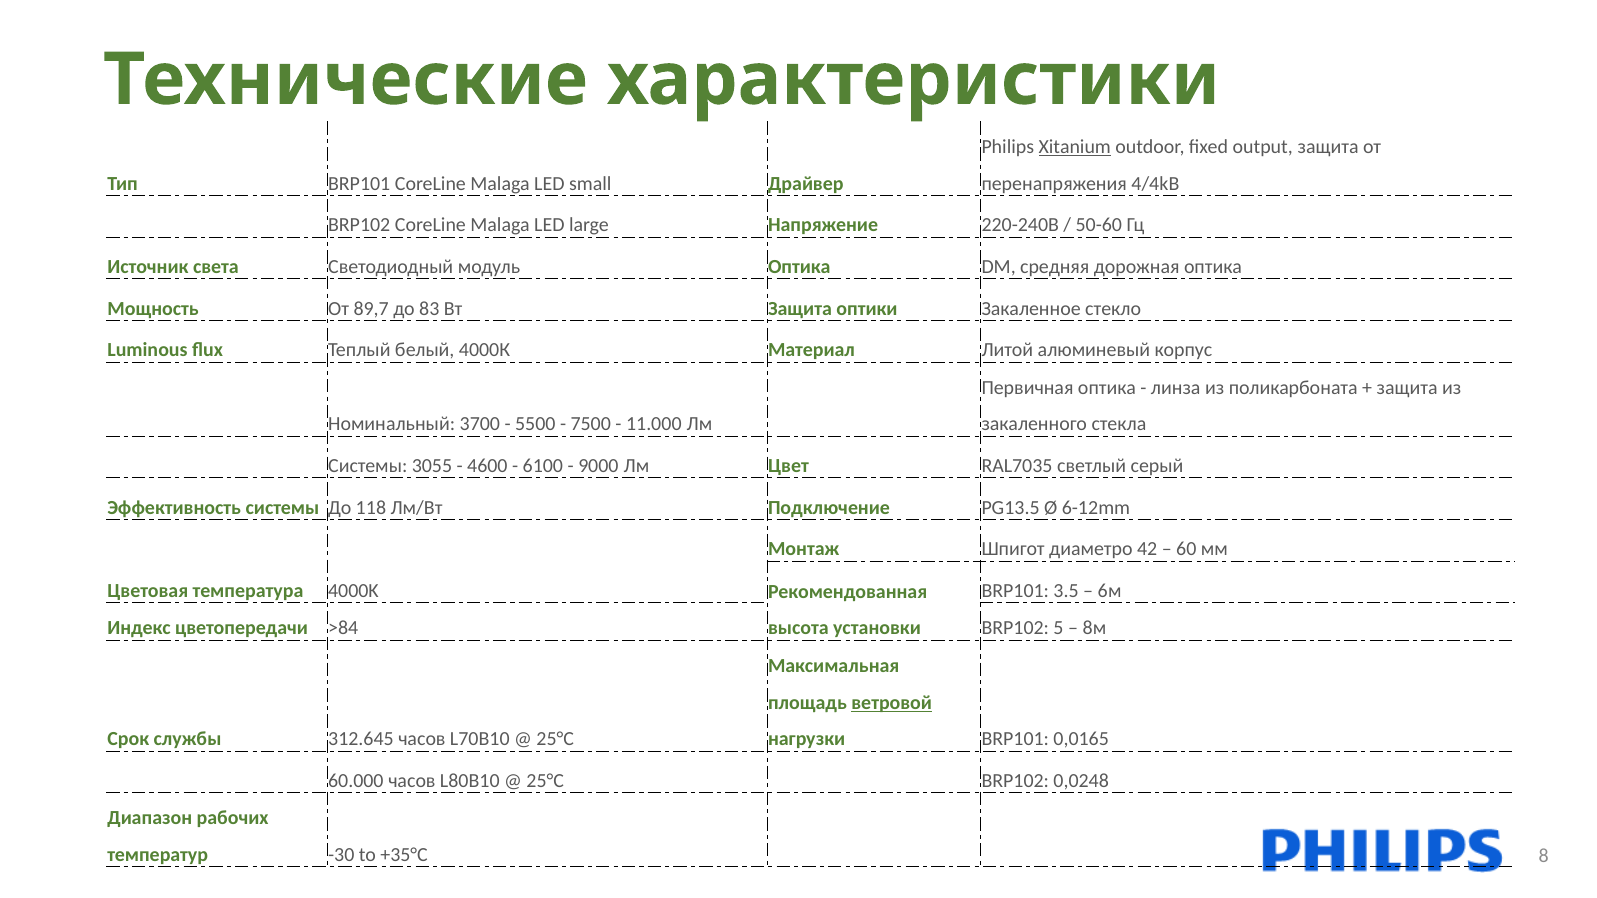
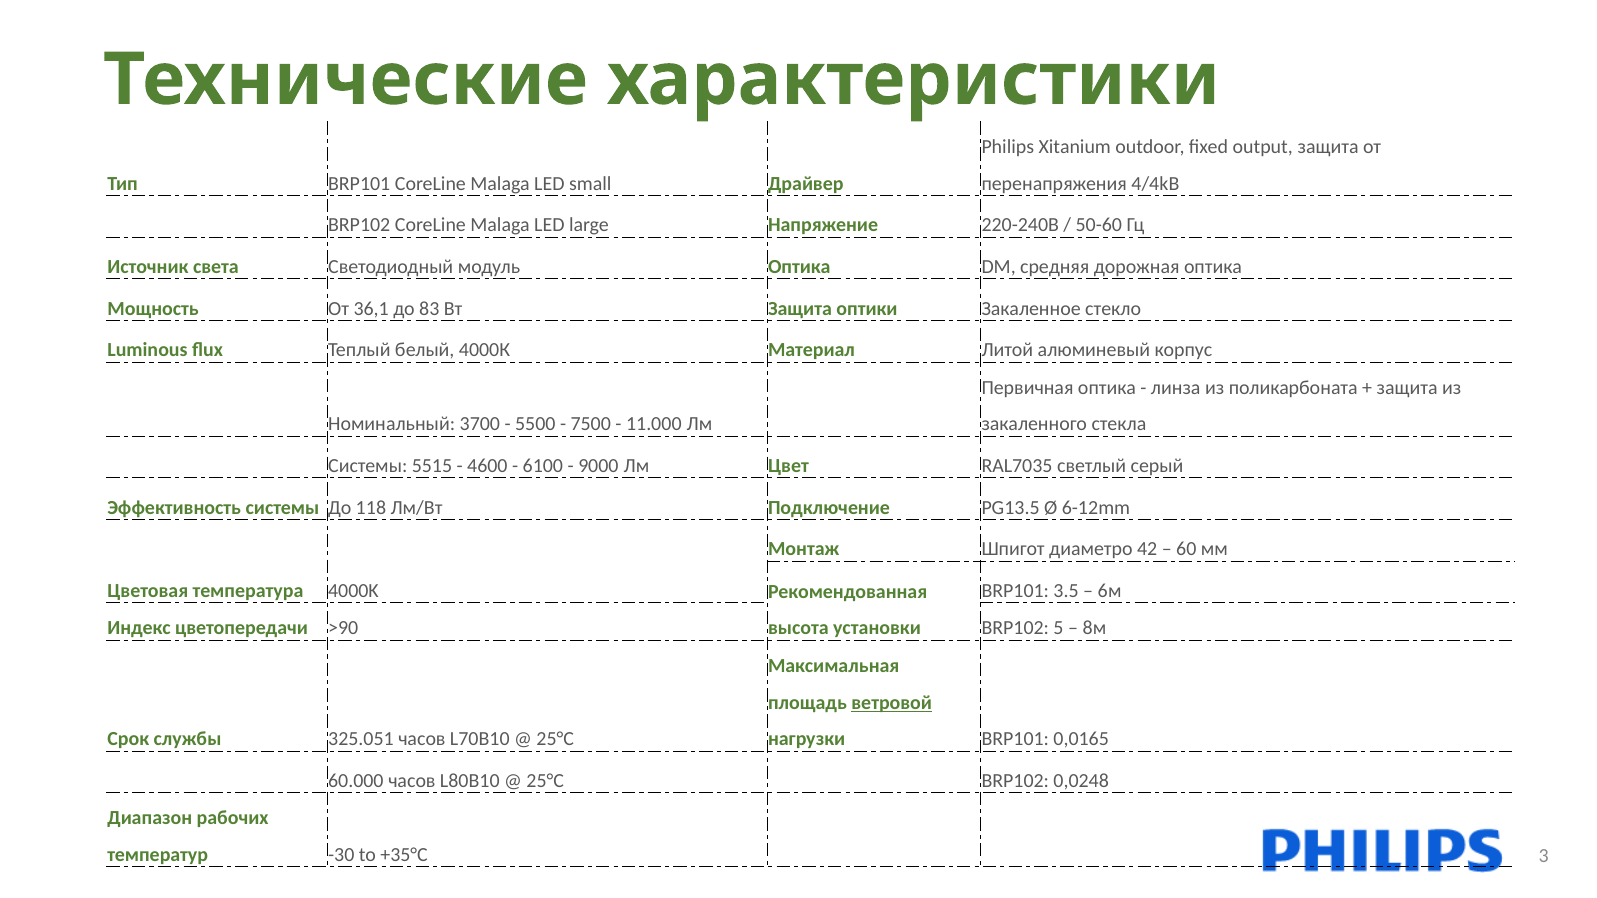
Xitanium underline: present -> none (1075, 147)
89,7: 89,7 -> 36,1 (371, 309)
3055: 3055 -> 5515 (432, 466)
>84: >84 -> >90 (343, 629)
312.645: 312.645 -> 325.051 (361, 739)
8: 8 -> 3 (1544, 856)
